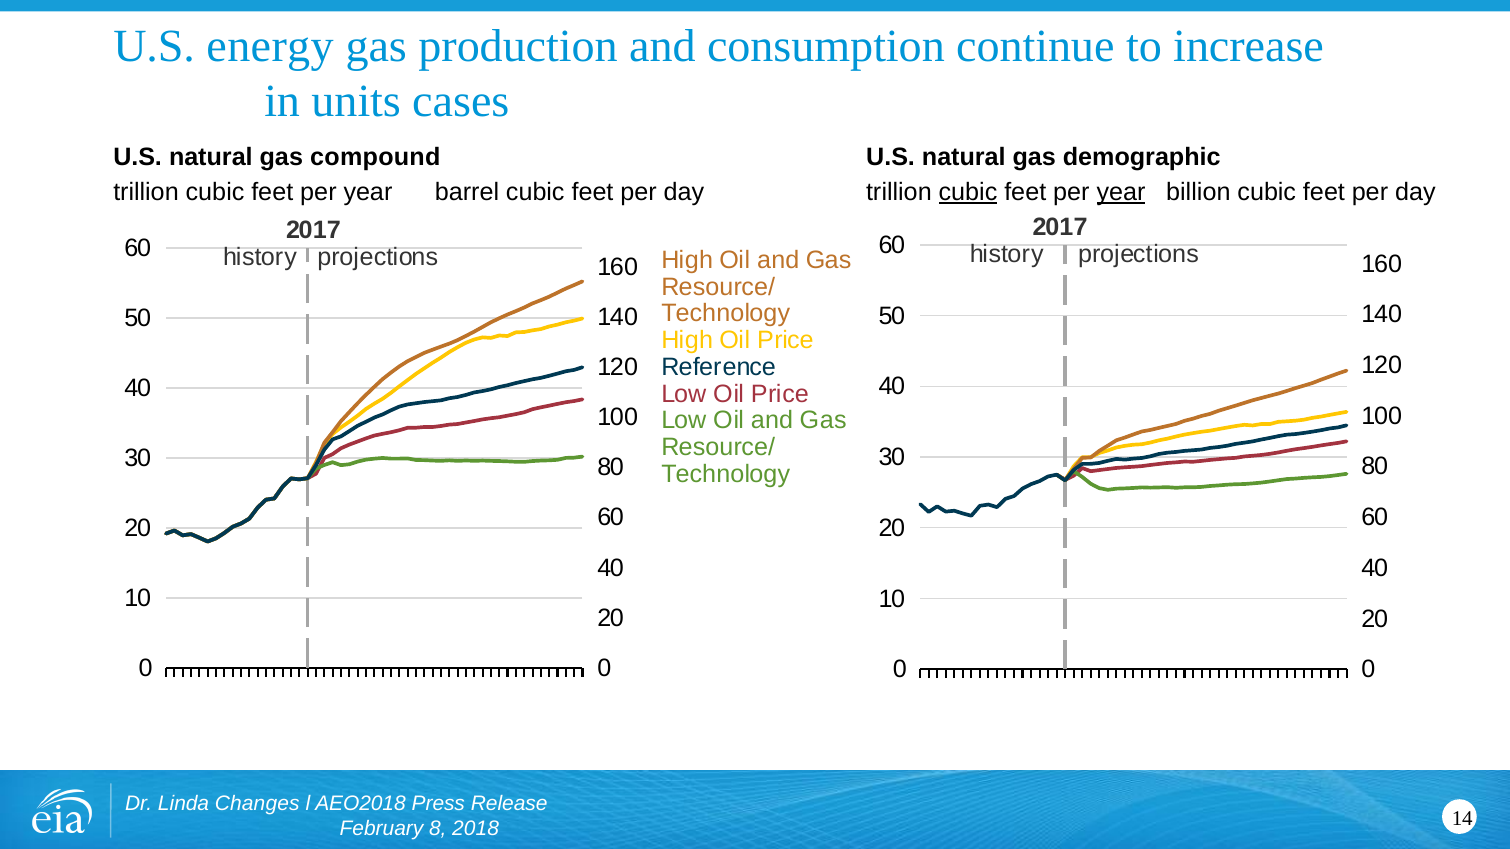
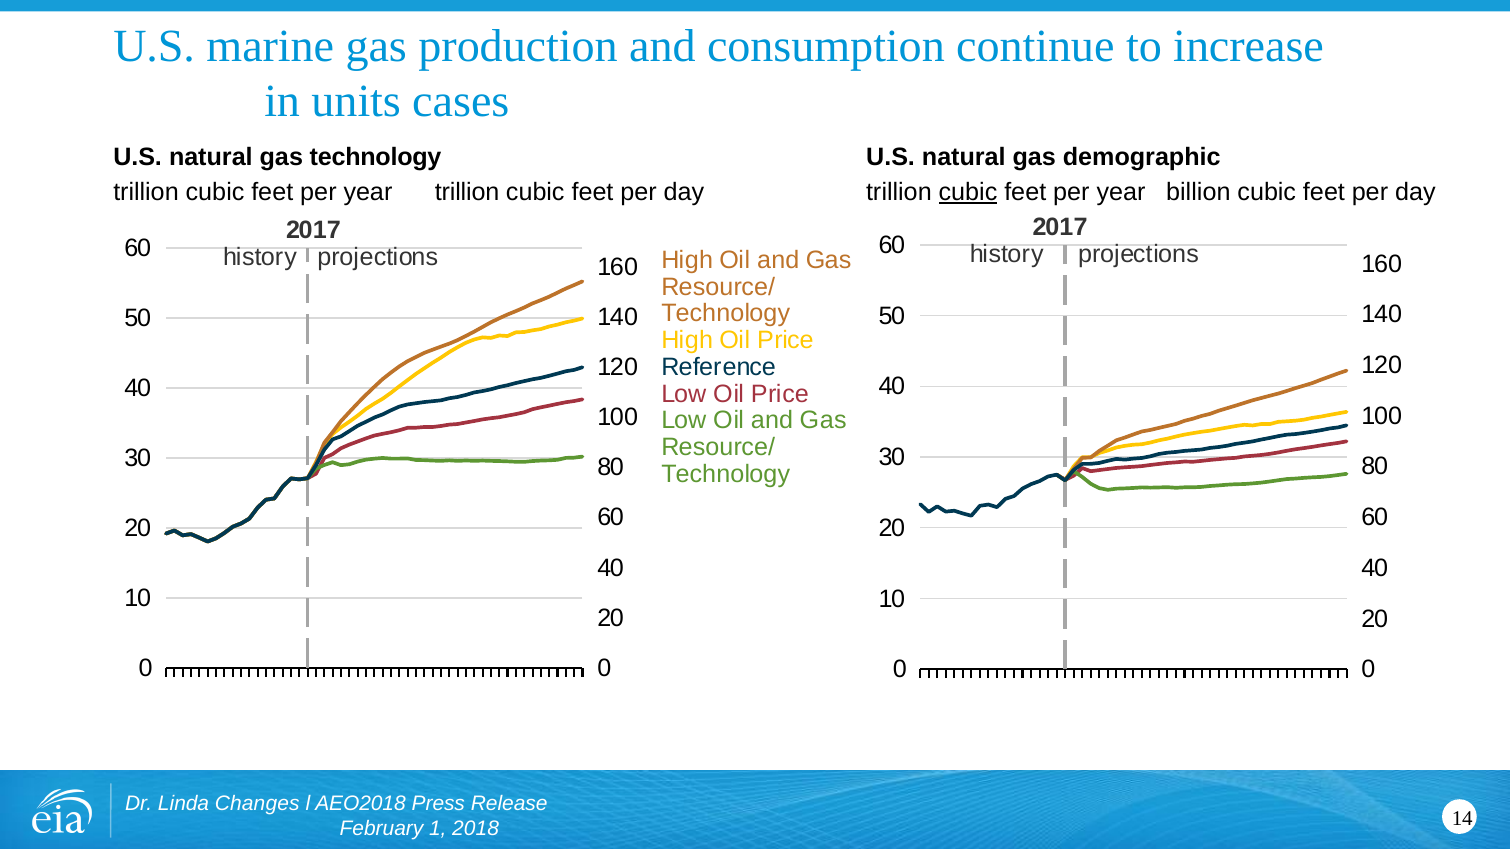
energy: energy -> marine (270, 46)
gas compound: compound -> technology (376, 157)
year barrel: barrel -> trillion (467, 192)
year underline: present -> none (1121, 192)
8: 8 -> 1 (438, 829)
